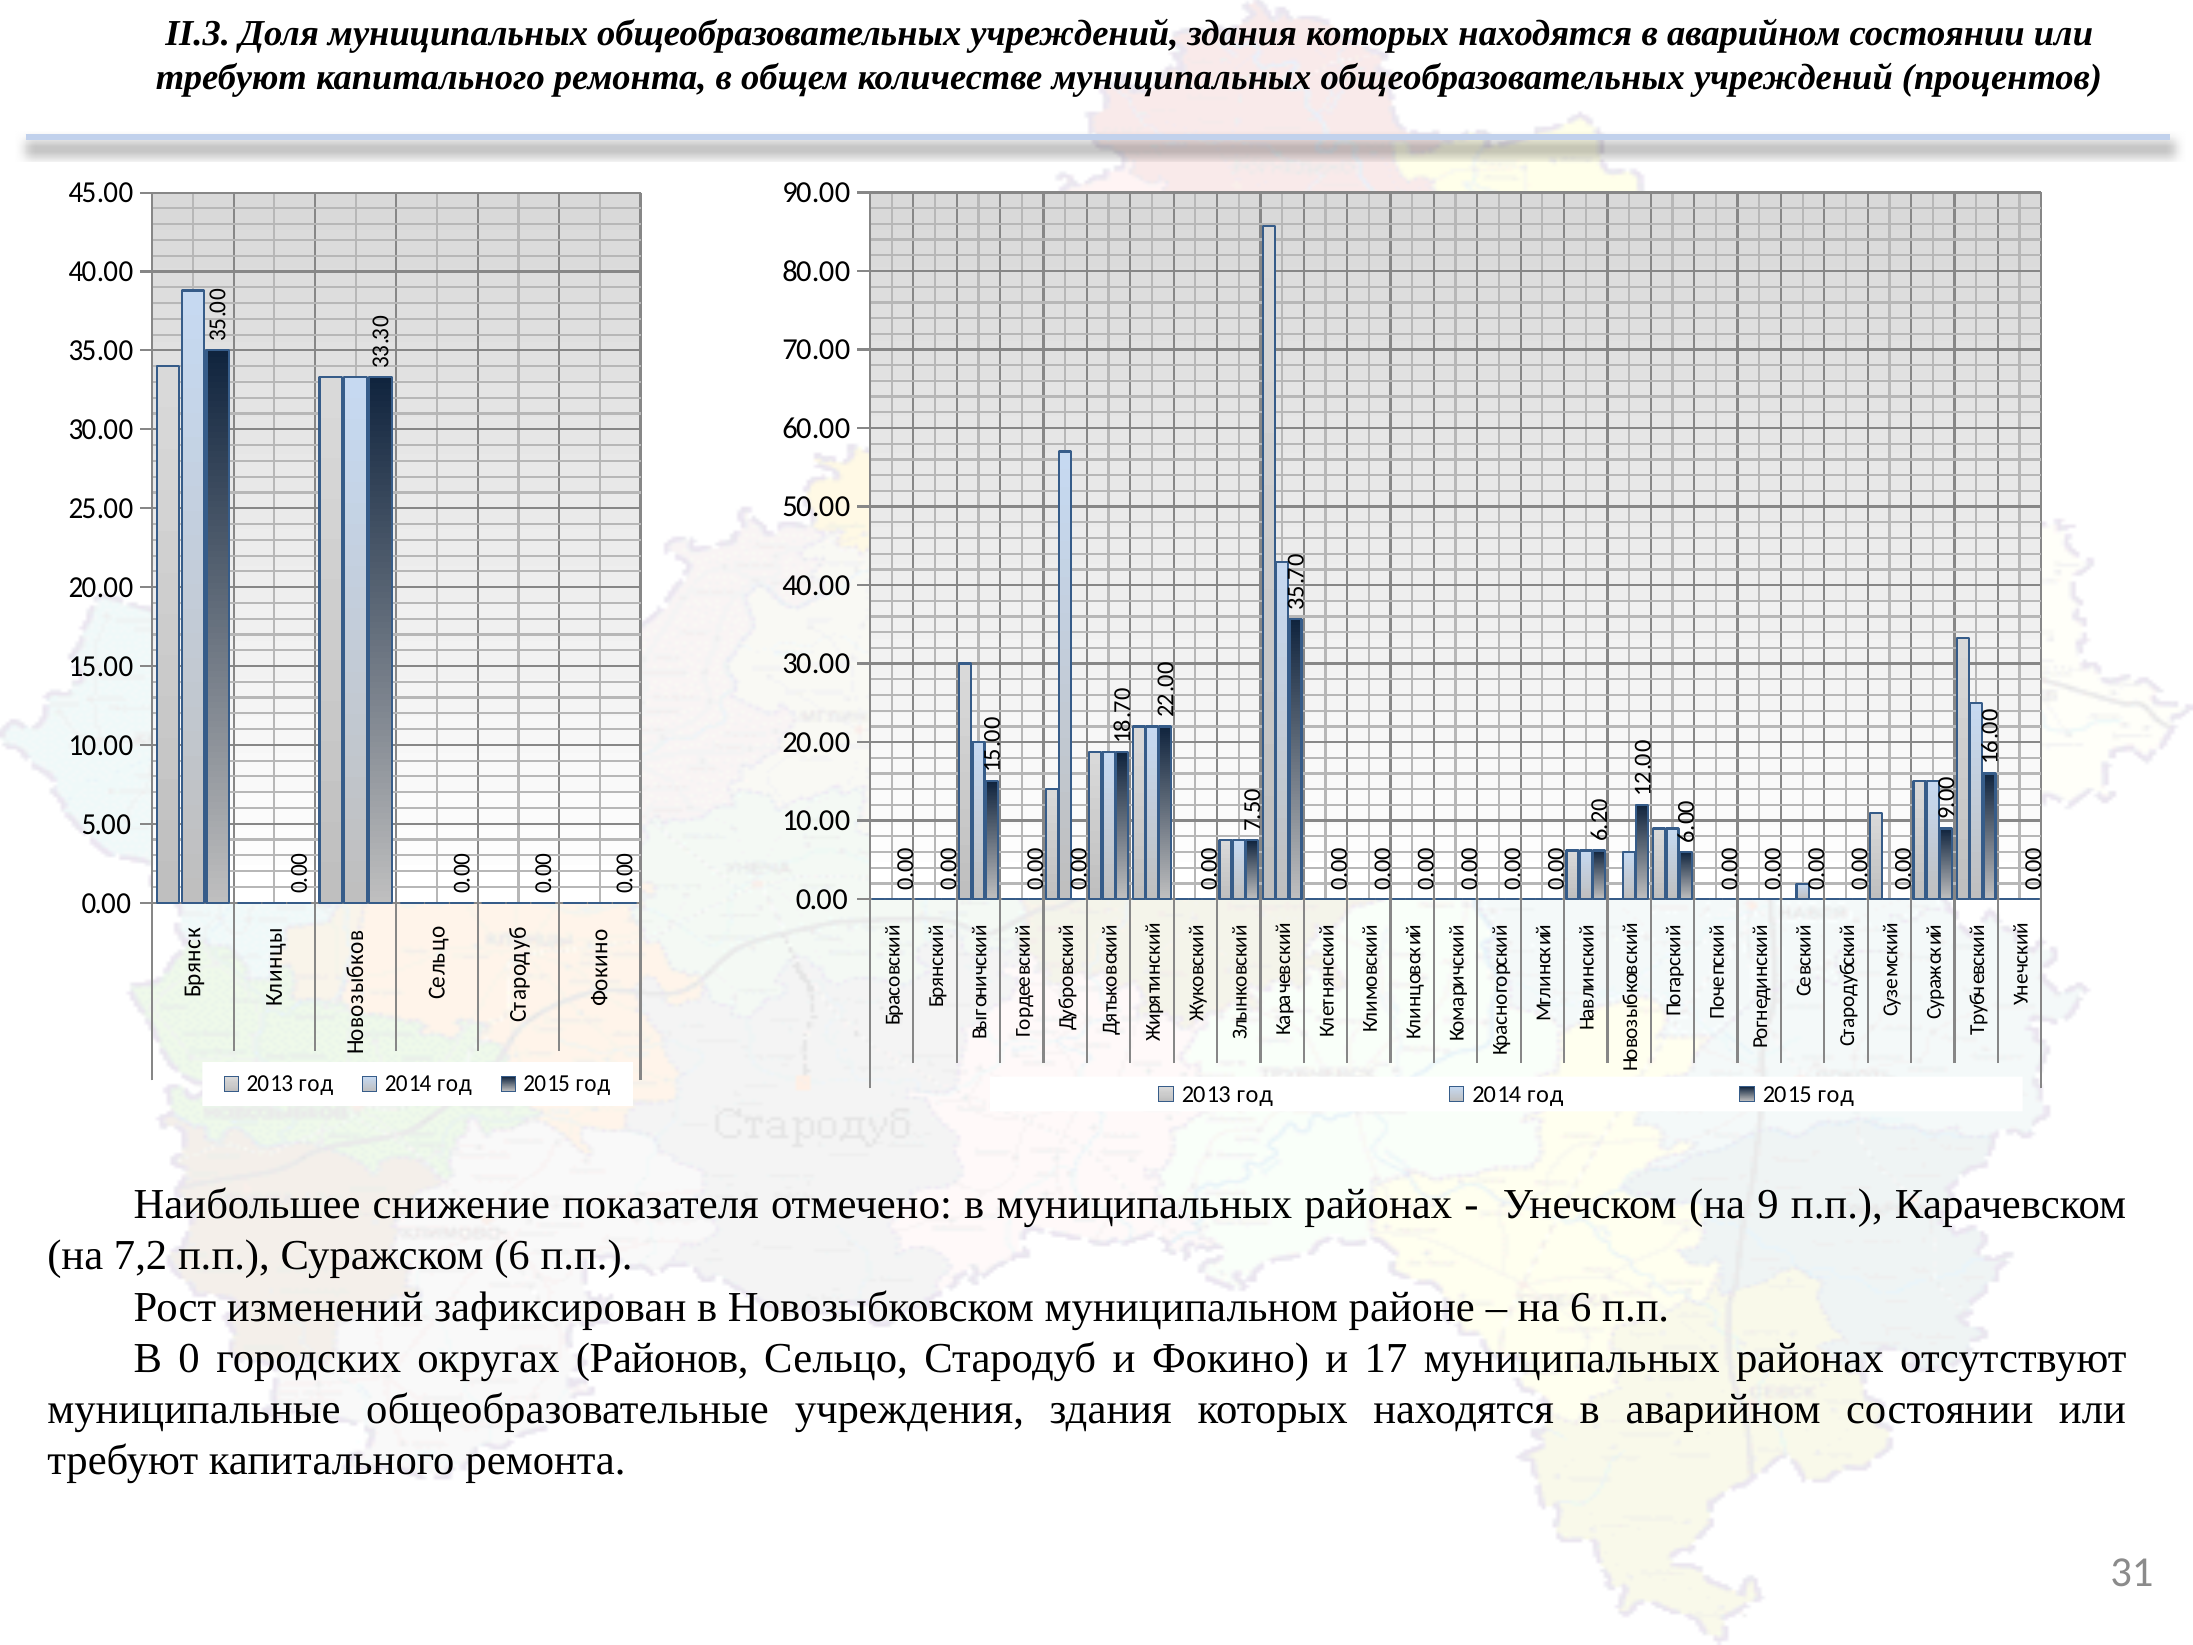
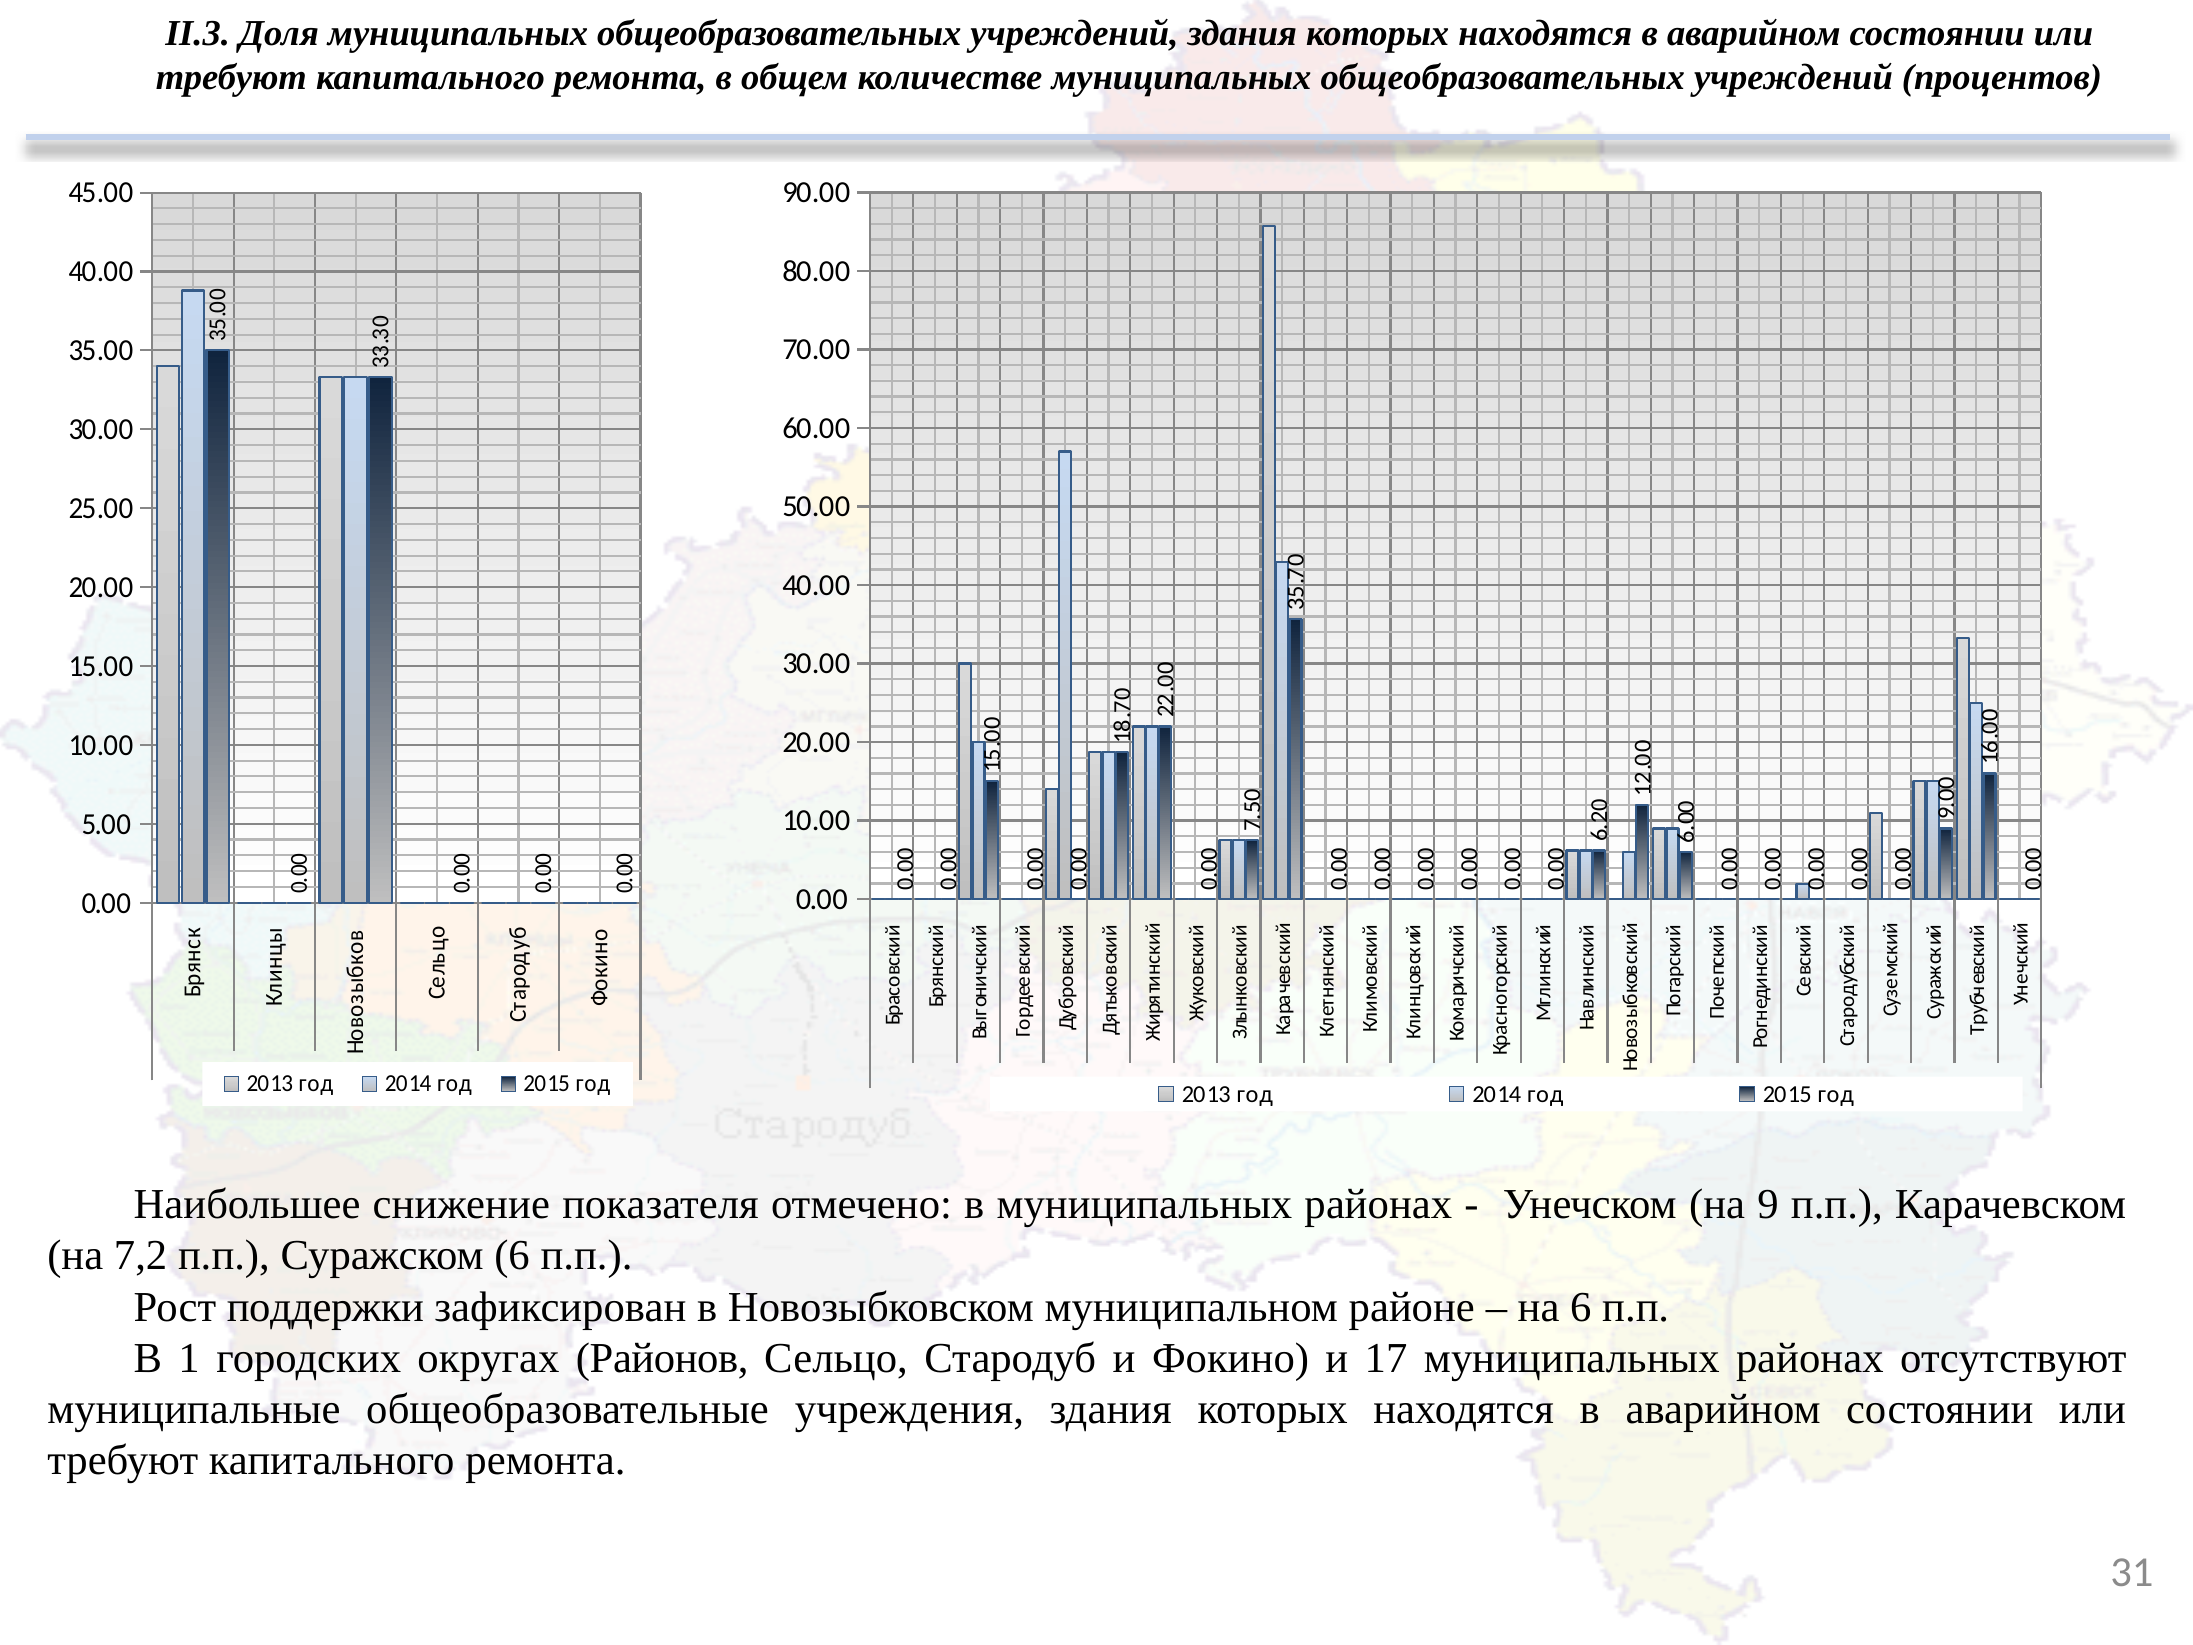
изменений: изменений -> поддержки (325, 1307)
В 0: 0 -> 1 (189, 1358)
